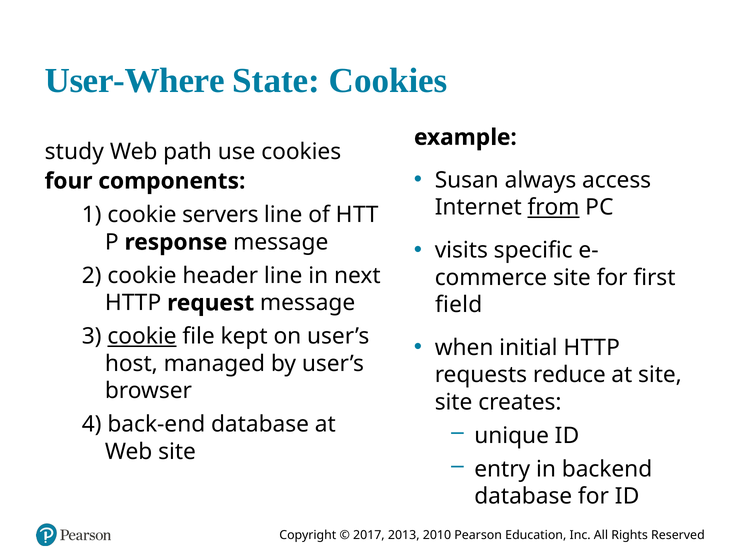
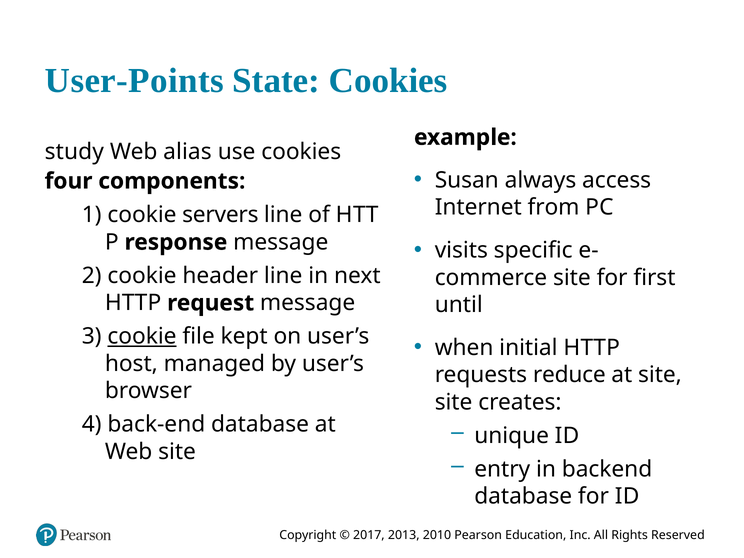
User-Where: User-Where -> User-Points (134, 81)
path: path -> alias (187, 152)
from underline: present -> none (554, 207)
field: field -> until (459, 305)
